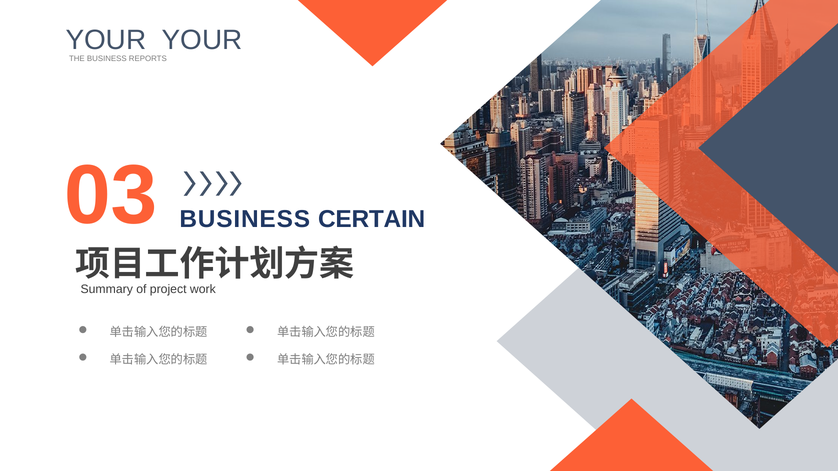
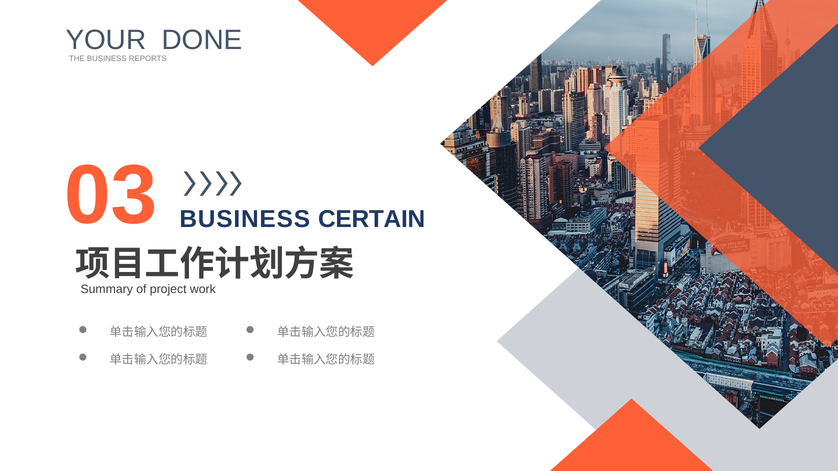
YOUR YOUR: YOUR -> DONE (202, 40)
